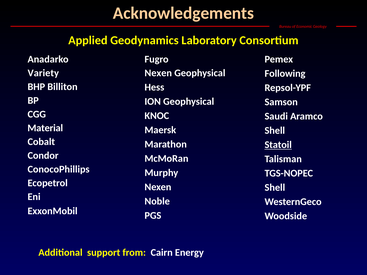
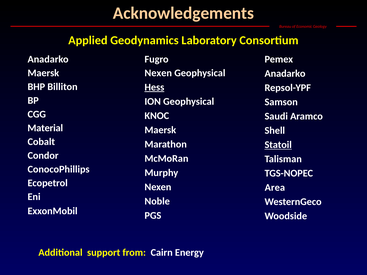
Variety: Variety -> Maersk (43, 73)
Following: Following -> Anadarko (285, 74)
Hess underline: none -> present (154, 87)
Shell: Shell -> Area (275, 188)
